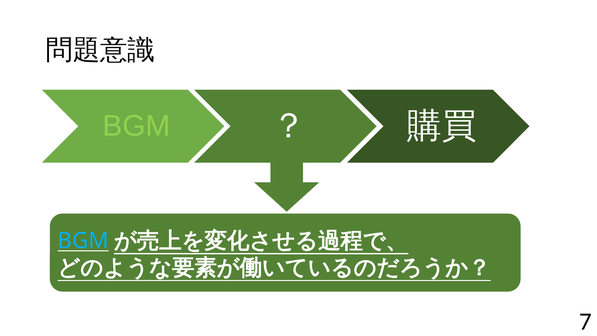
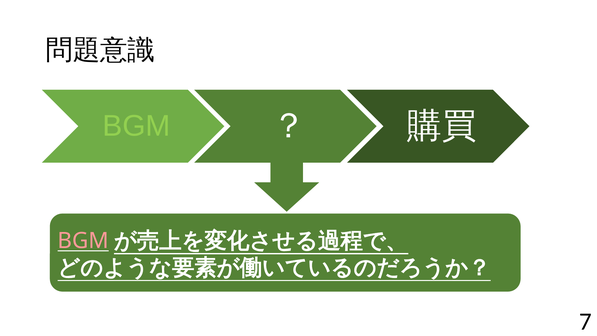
BGM colour: light blue -> pink (83, 241)
